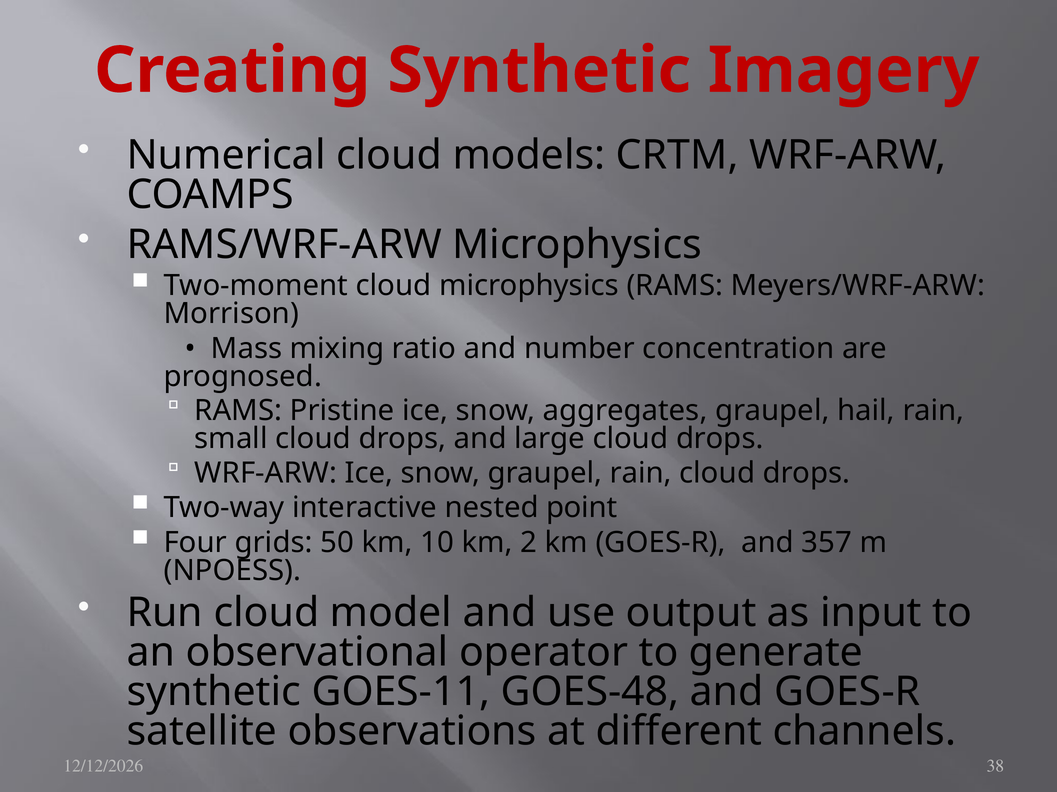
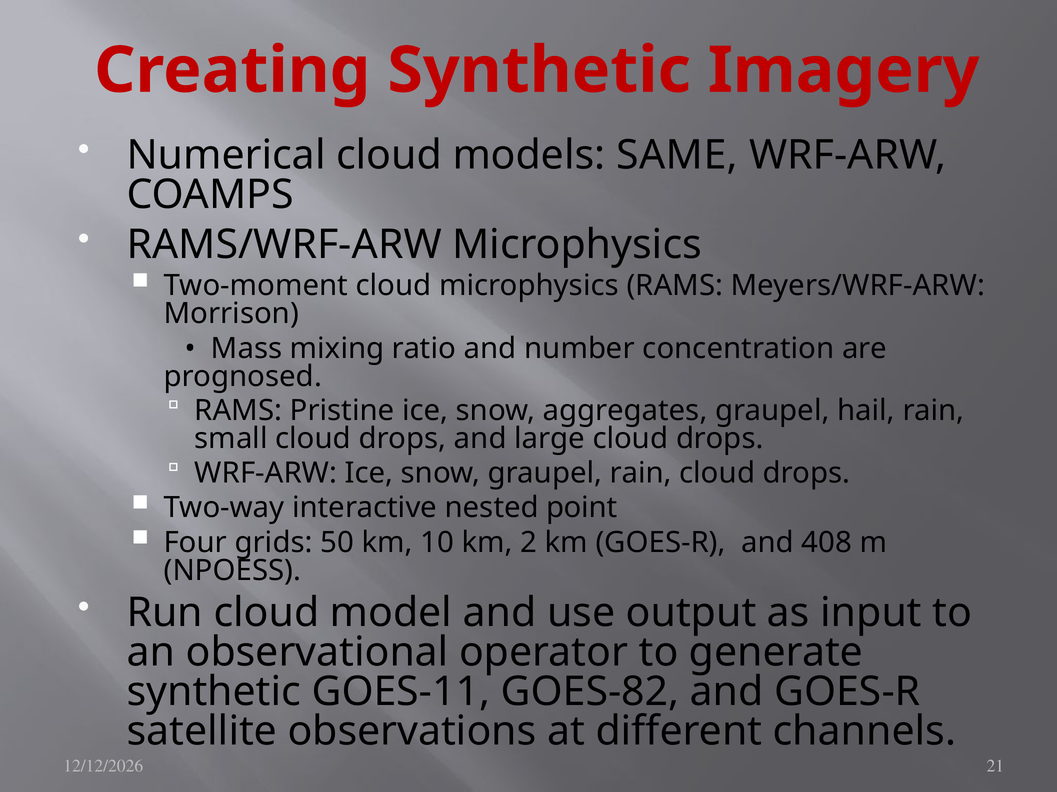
CRTM: CRTM -> SAME (677, 155)
357: 357 -> 408 (827, 543)
GOES-48: GOES-48 -> GOES-82 (590, 692)
38: 38 -> 21 (995, 767)
